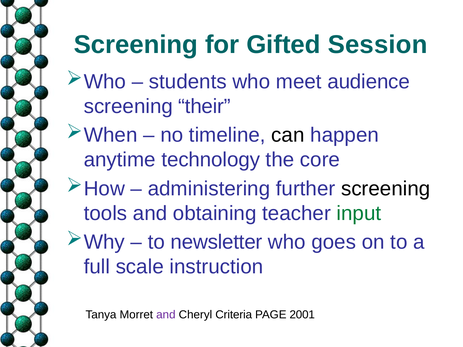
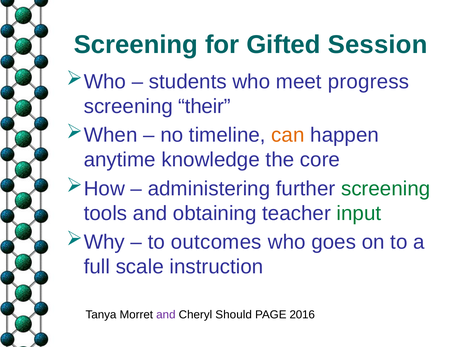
audience: audience -> progress (368, 82)
can colour: black -> orange (288, 135)
technology: technology -> knowledge (211, 160)
screening colour: black -> green (386, 189)
newsletter: newsletter -> outcomes (216, 242)
Criteria: Criteria -> Should (234, 315)
2001: 2001 -> 2016 (302, 315)
